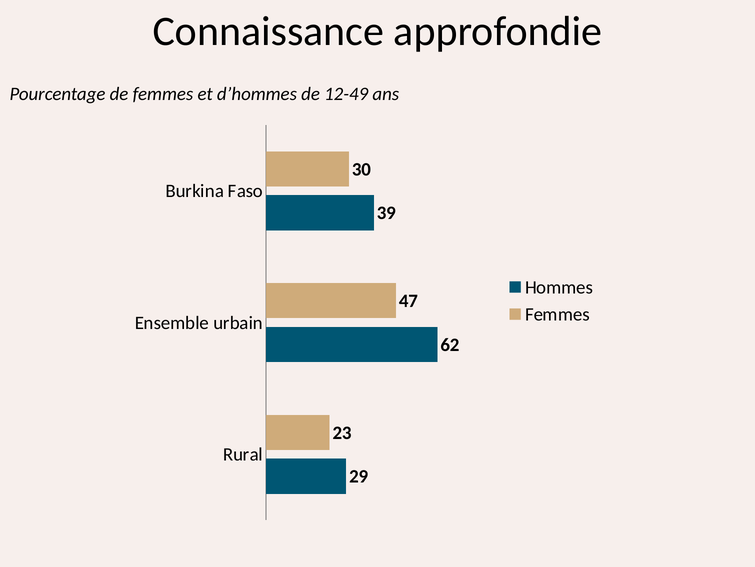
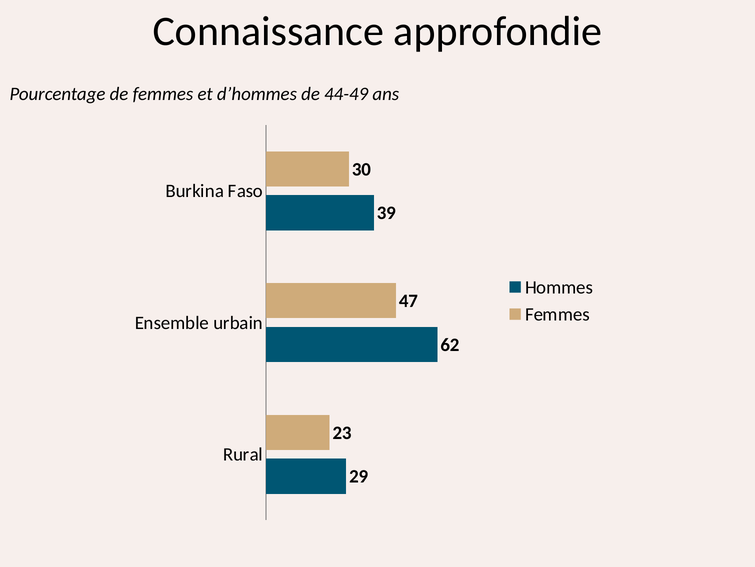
12-49: 12-49 -> 44-49 (346, 94)
